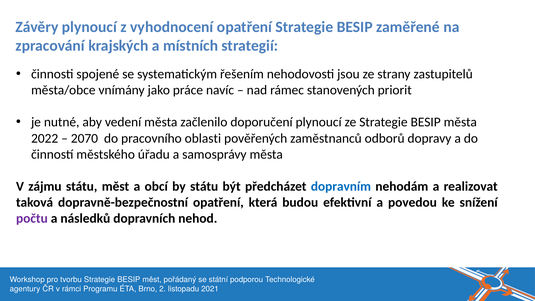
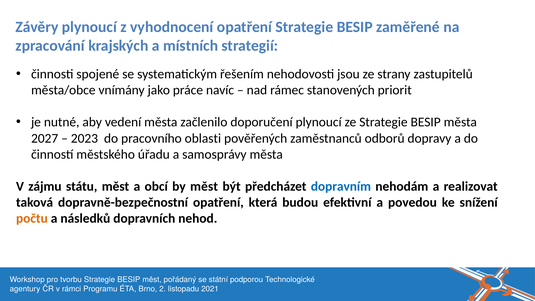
2022: 2022 -> 2027 (45, 138)
2070: 2070 -> 2023 (84, 138)
by státu: státu -> měst (204, 186)
počtu colour: purple -> orange (32, 218)
